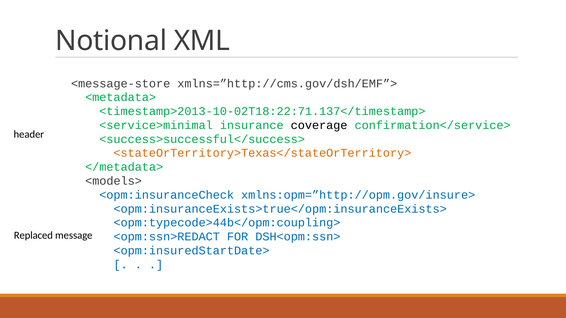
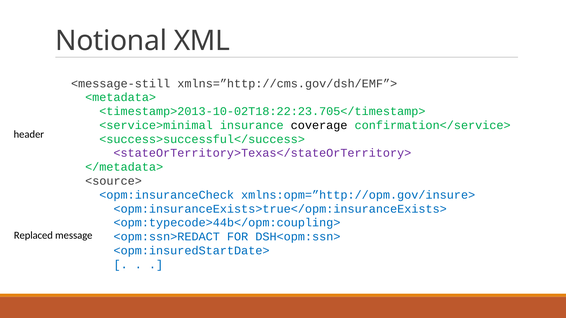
<message-store: <message-store -> <message-still (121, 84)
<timestamp>2013-10-02T18:22:71.137</timestamp>: <timestamp>2013-10-02T18:22:71.137</timestamp> -> <timestamp>2013-10-02T18:22:23.705</timestamp> (262, 111)
<stateOrTerritory>Texas</stateOrTerritory> colour: orange -> purple (262, 153)
<models>: <models> -> <source> (114, 181)
